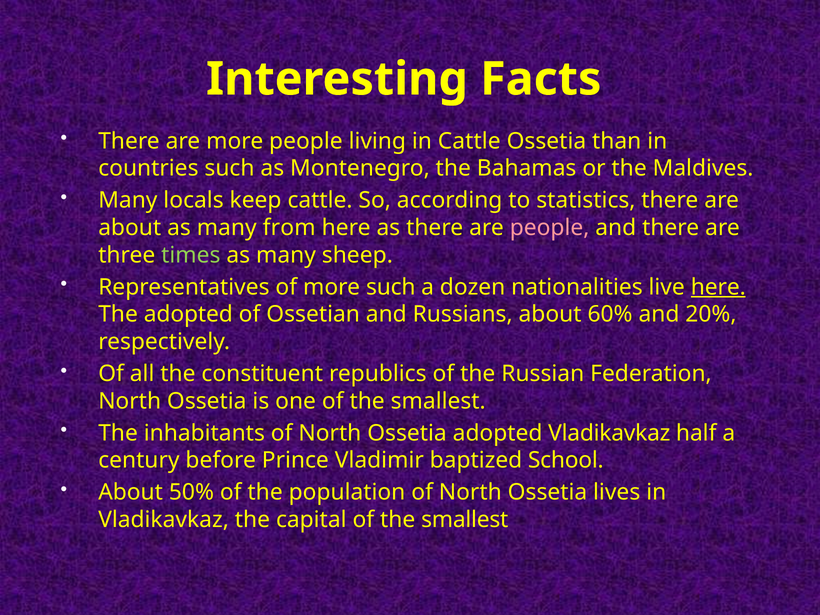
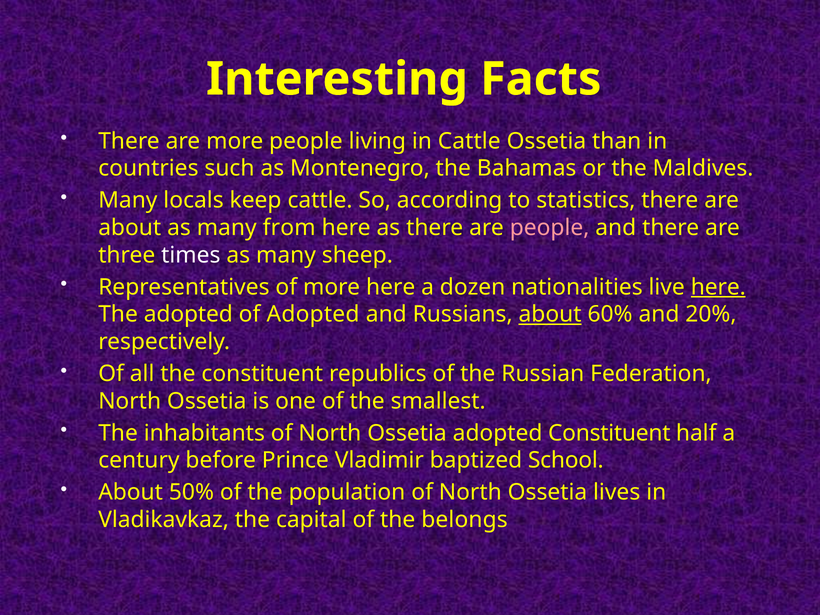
times colour: light green -> white (191, 255)
more such: such -> here (391, 287)
of Ossetian: Ossetian -> Adopted (313, 314)
about underline: none -> present (550, 314)
adopted Vladikavkaz: Vladikavkaz -> Constituent (609, 433)
capital of the smallest: smallest -> belongs (465, 520)
